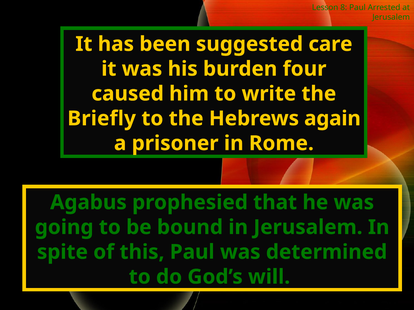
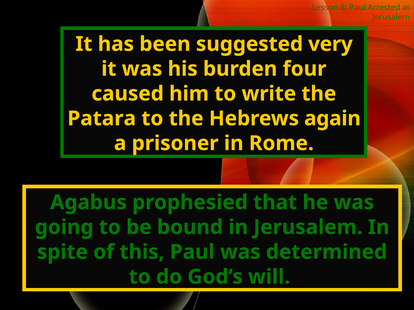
care: care -> very (330, 44)
Briefly: Briefly -> Patara (102, 119)
